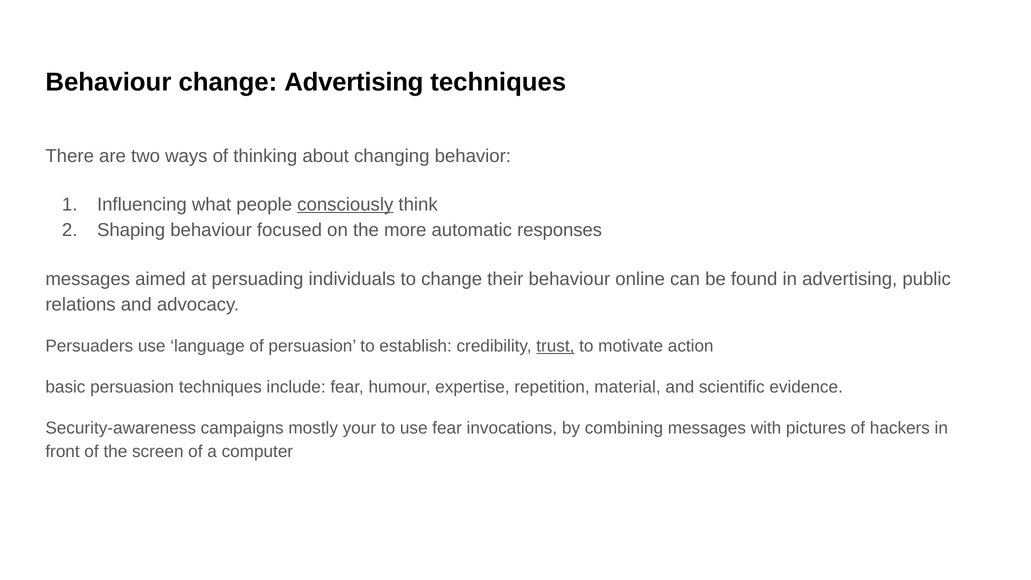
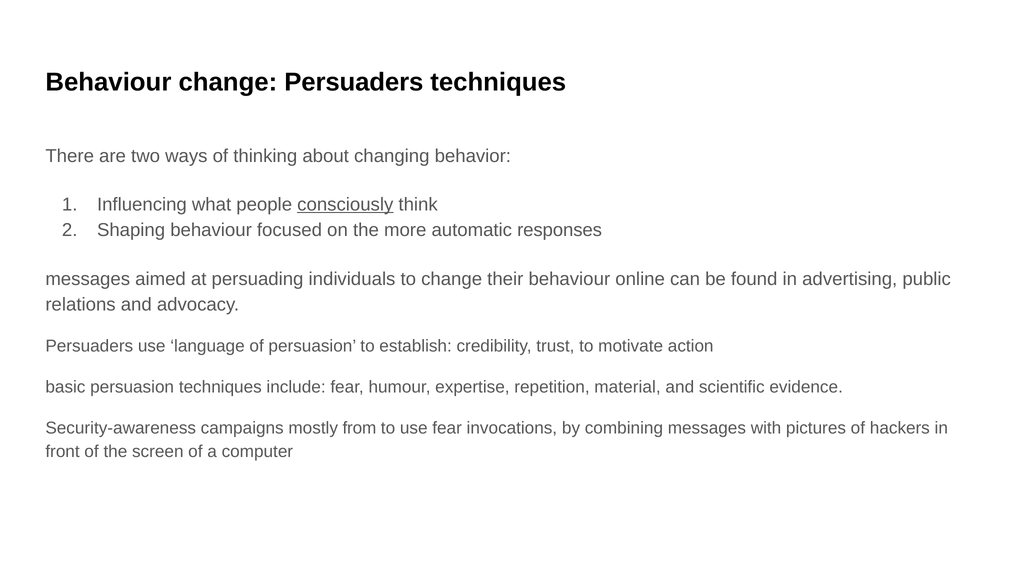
change Advertising: Advertising -> Persuaders (354, 82)
trust underline: present -> none (555, 346)
your: your -> from (359, 428)
